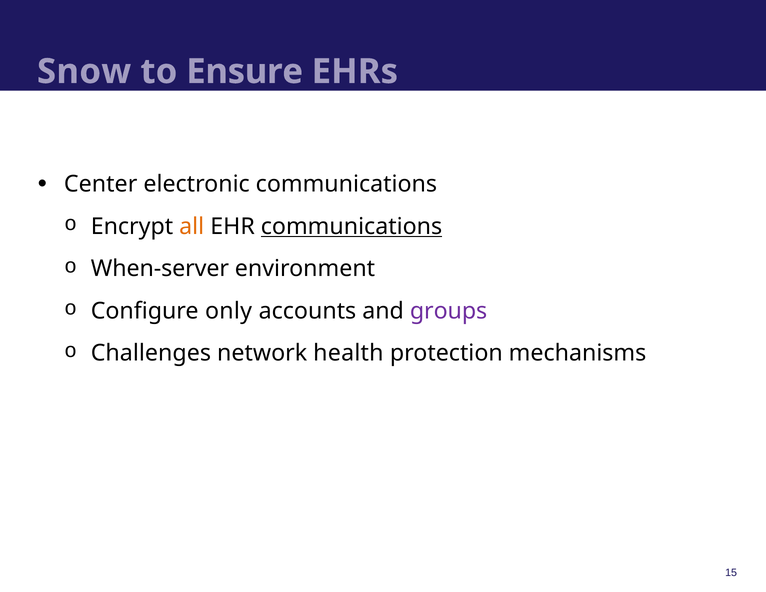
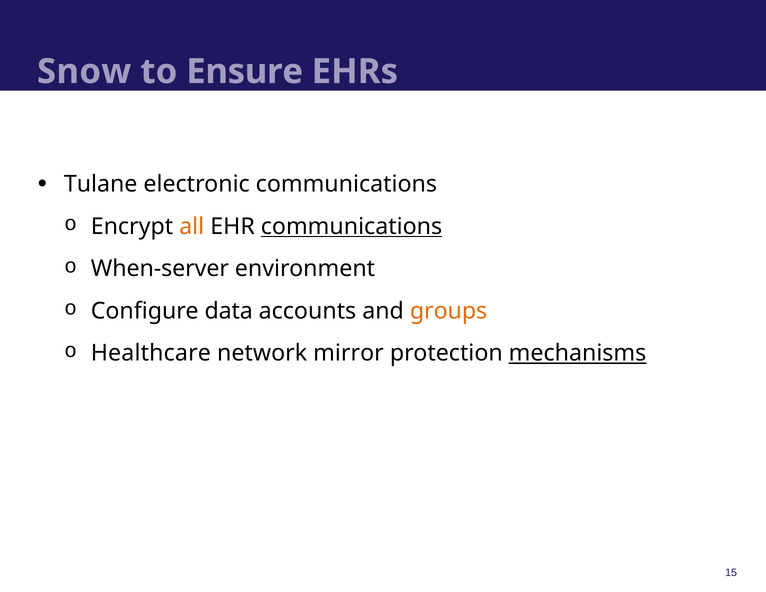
Center: Center -> Tulane (101, 184)
only: only -> data (229, 311)
groups colour: purple -> orange (449, 311)
Challenges: Challenges -> Healthcare (151, 353)
health: health -> mirror (349, 353)
mechanisms underline: none -> present (578, 353)
